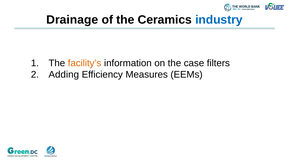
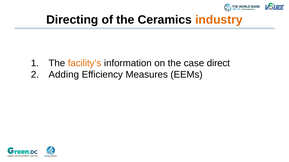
Drainage: Drainage -> Directing (72, 20)
industry colour: blue -> orange (219, 20)
filters: filters -> direct (218, 63)
